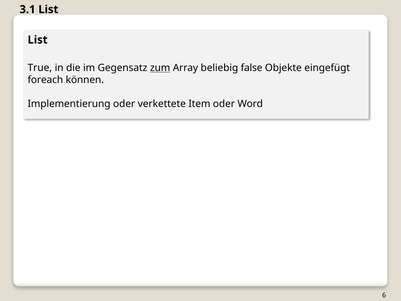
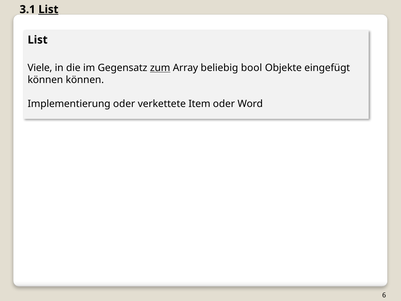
List underline: none -> present (48, 9)
True: True -> Viele (40, 68)
false: false -> bool (252, 68)
foreach: foreach -> können (45, 80)
